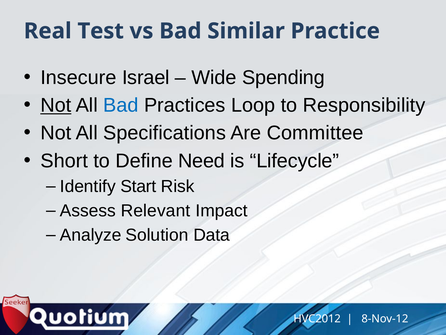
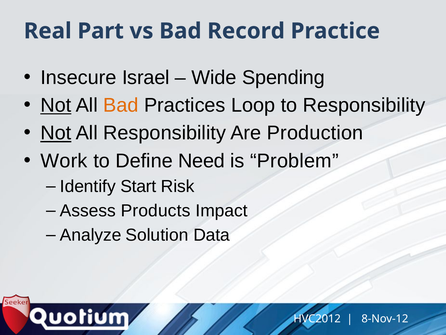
Test: Test -> Part (101, 31)
Similar: Similar -> Record (246, 31)
Bad colour: blue -> orange (121, 105)
Not underline: none -> present (56, 133)
All Specifications: Specifications -> Responsibility (165, 133)
Committee: Committee -> Production (315, 133)
Short: Short -> Work (64, 161)
Lifecycle: Lifecycle -> Problem (294, 161)
Relevant: Relevant -> Products (156, 211)
